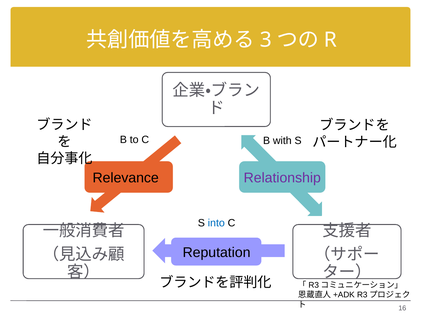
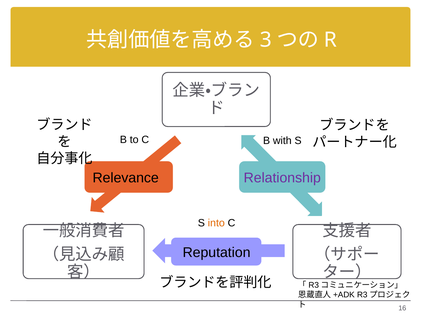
into colour: blue -> orange (216, 223)
